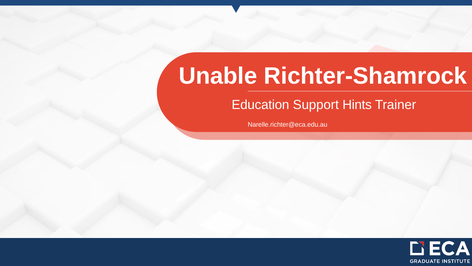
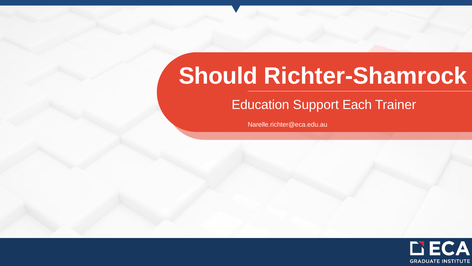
Unable: Unable -> Should (218, 76)
Hints: Hints -> Each (357, 105)
